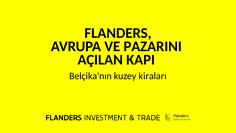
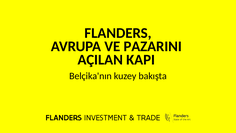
kiraları: kiraları -> bakışta (153, 76)
